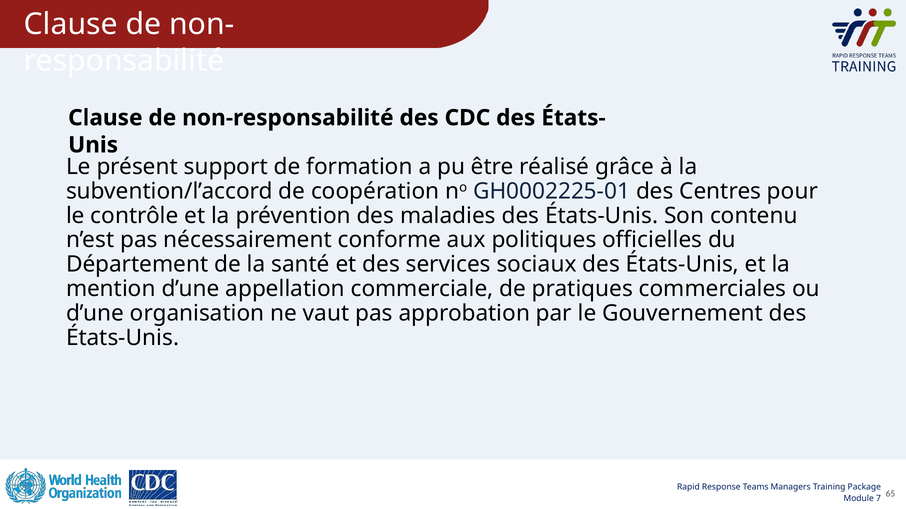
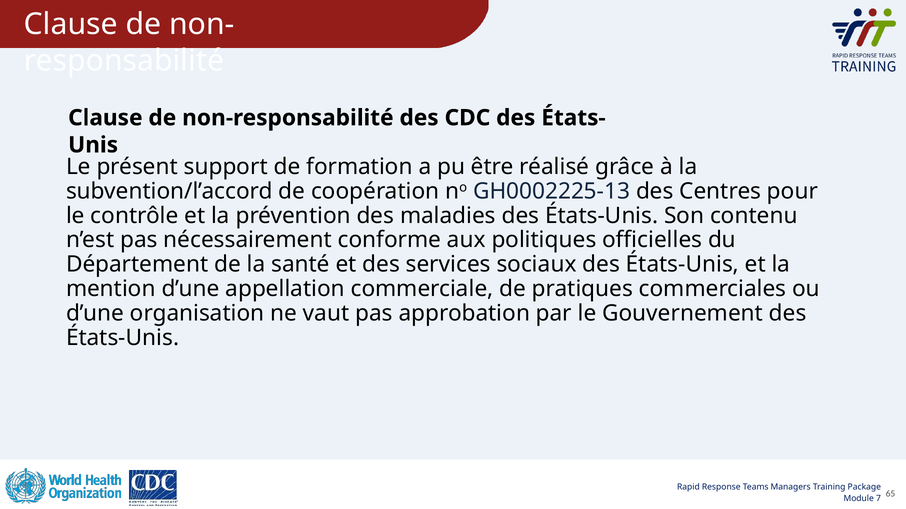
GH0002225-01: GH0002225-01 -> GH0002225-13 (552, 191)
